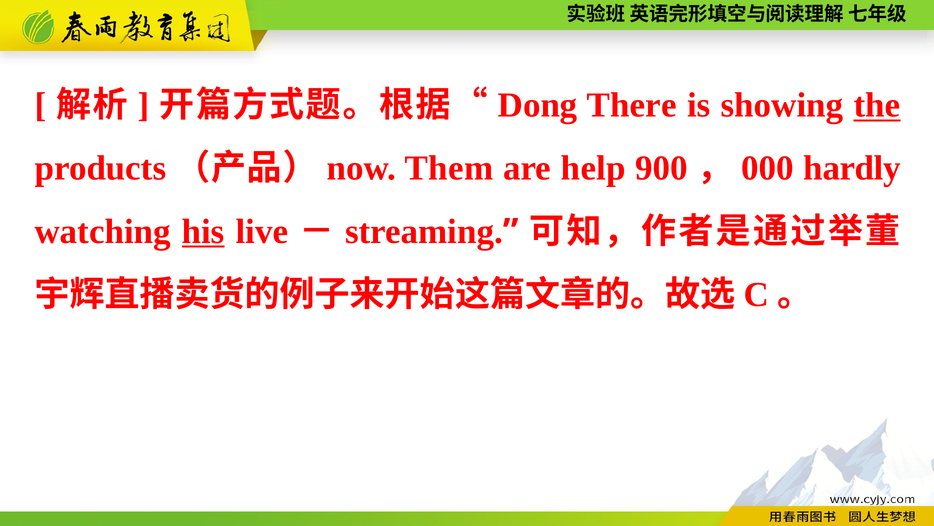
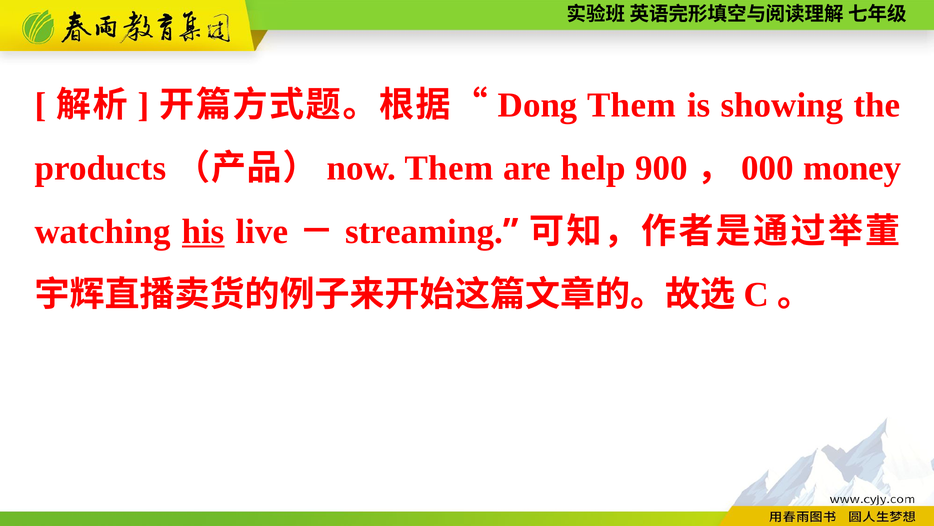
There: There -> Them (632, 105)
the underline: present -> none (877, 105)
hardly: hardly -> money (852, 168)
